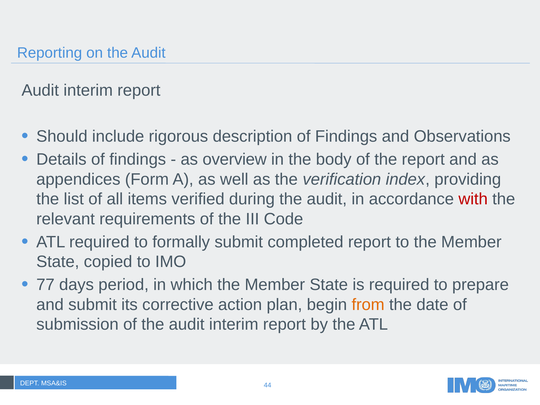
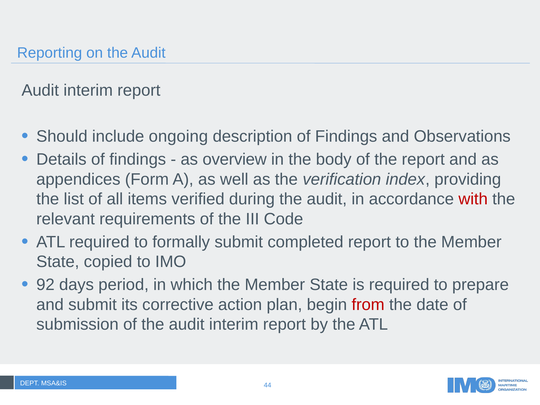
rigorous: rigorous -> ongoing (178, 136)
77: 77 -> 92 (45, 285)
from colour: orange -> red (368, 305)
